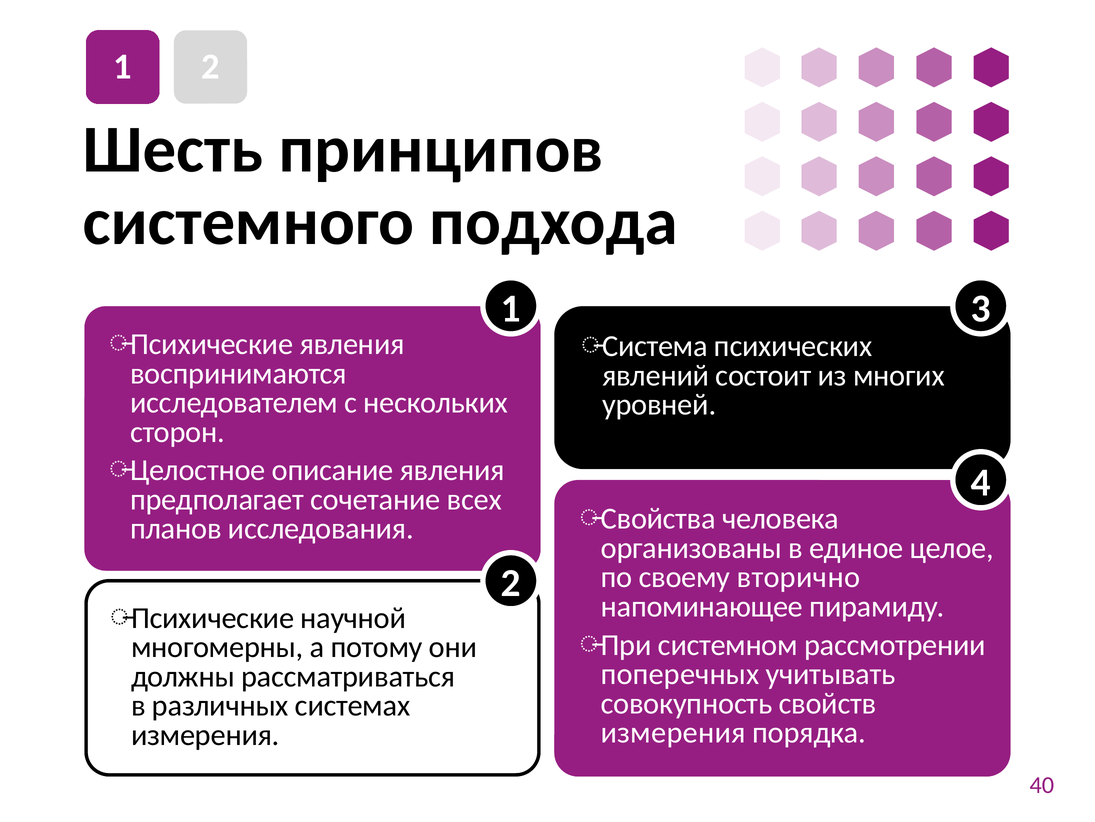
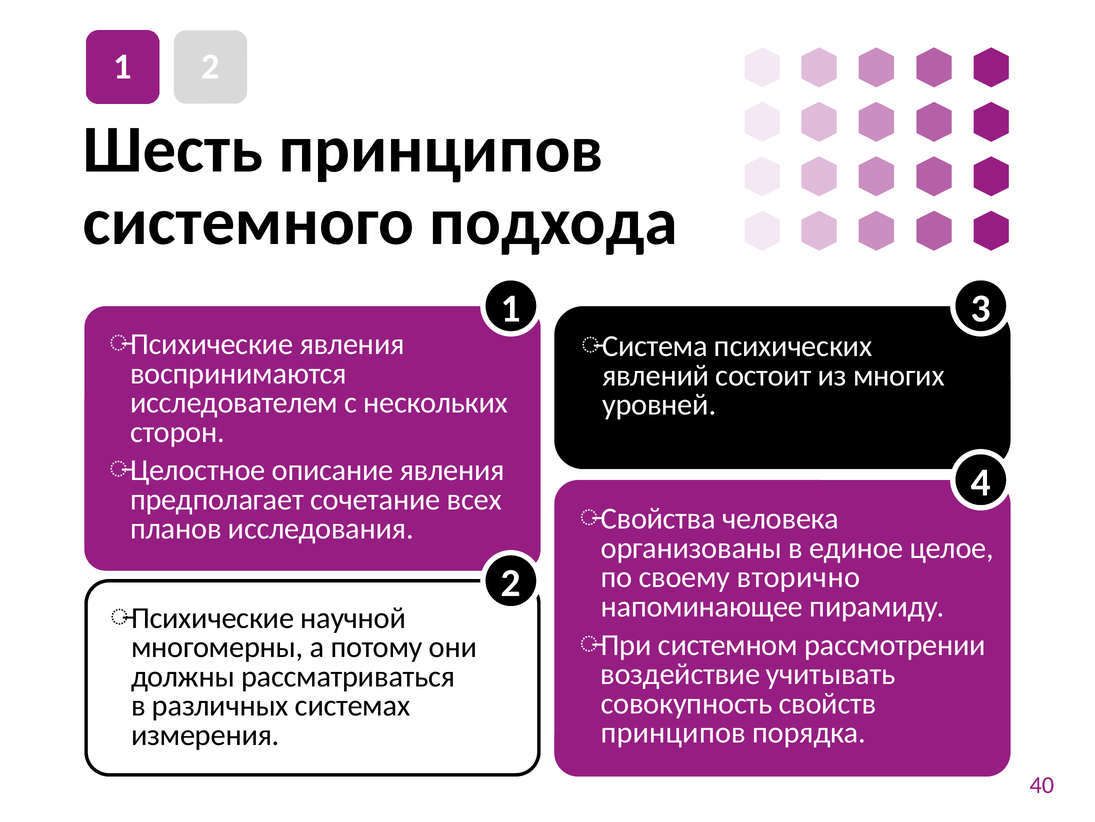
поперечных: поперечных -> воздействие (680, 674)
измерения: измерения -> принципов (673, 732)
